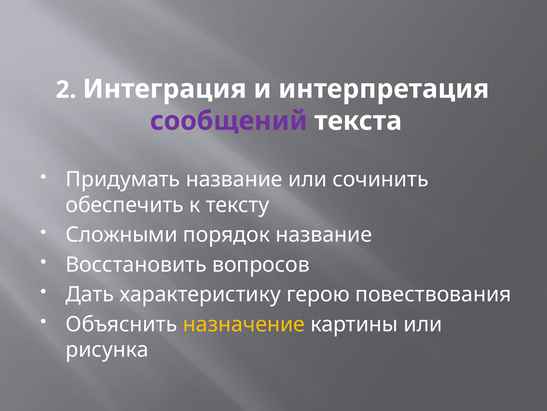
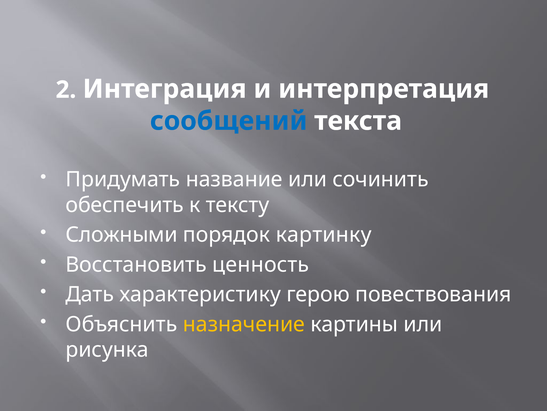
сообщений colour: purple -> blue (229, 121)
порядок название: название -> картинку (324, 235)
вопросов: вопросов -> ценность (261, 264)
